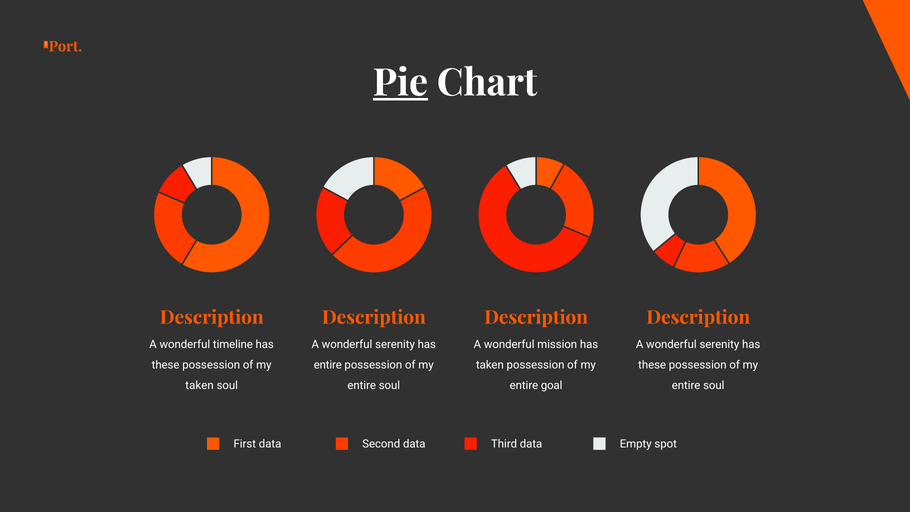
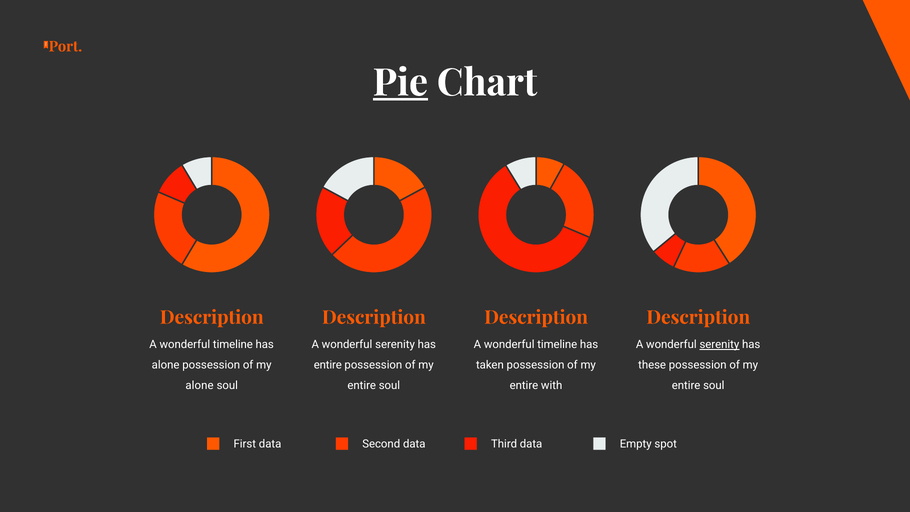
mission: mission -> timeline (557, 345)
serenity underline: none -> present (719, 345)
these: these -> alone (166, 365)
taken: taken -> alone (200, 386)
goal: goal -> with (552, 386)
